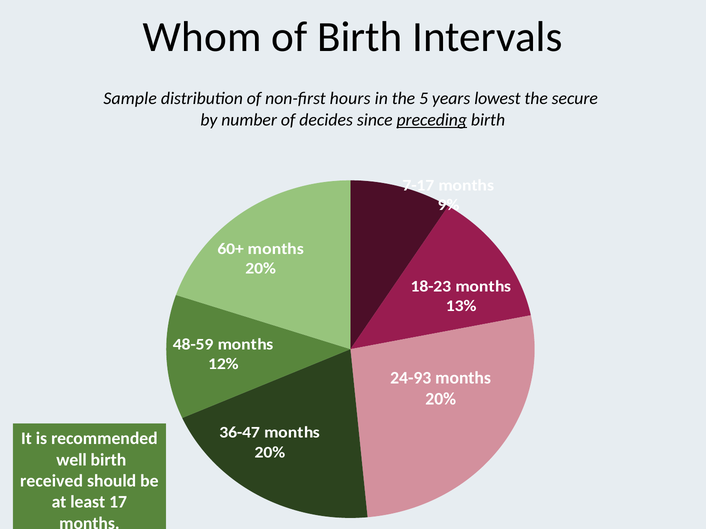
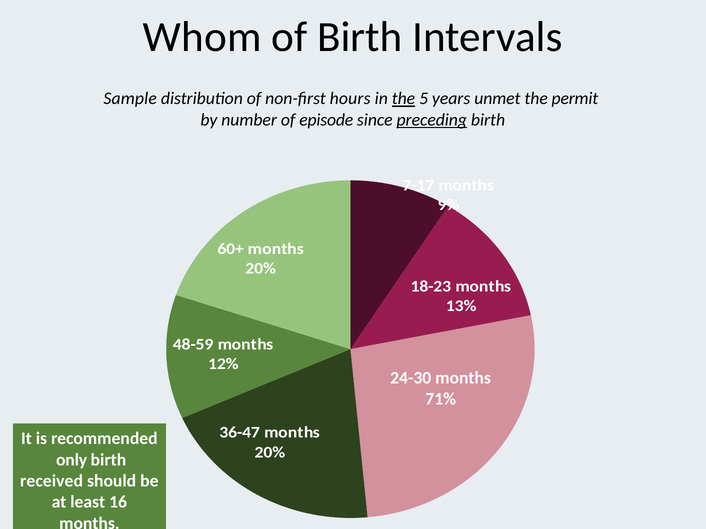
the underline: none -> present (403, 99)
lowest: lowest -> unmet (497, 99)
secure: secure -> permit (575, 99)
decides: decides -> episode (326, 120)
24-93: 24-93 -> 24-30 (411, 378)
20%: 20% -> 71% (441, 399)
well: well -> only (72, 460)
17: 17 -> 16 (118, 503)
